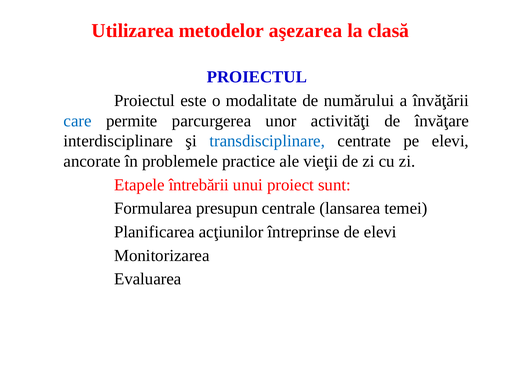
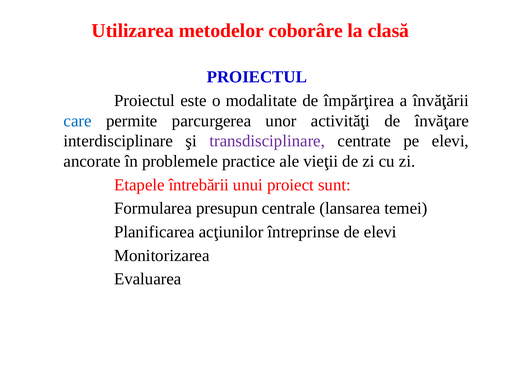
aşezarea: aşezarea -> coborâre (306, 31)
numărului: numărului -> împărţirea (359, 101)
transdisciplinare colour: blue -> purple (267, 141)
